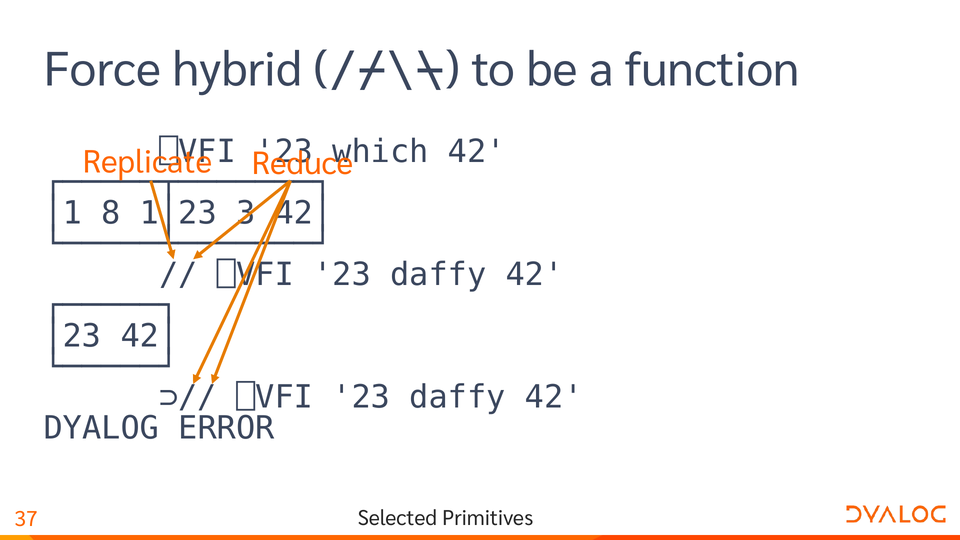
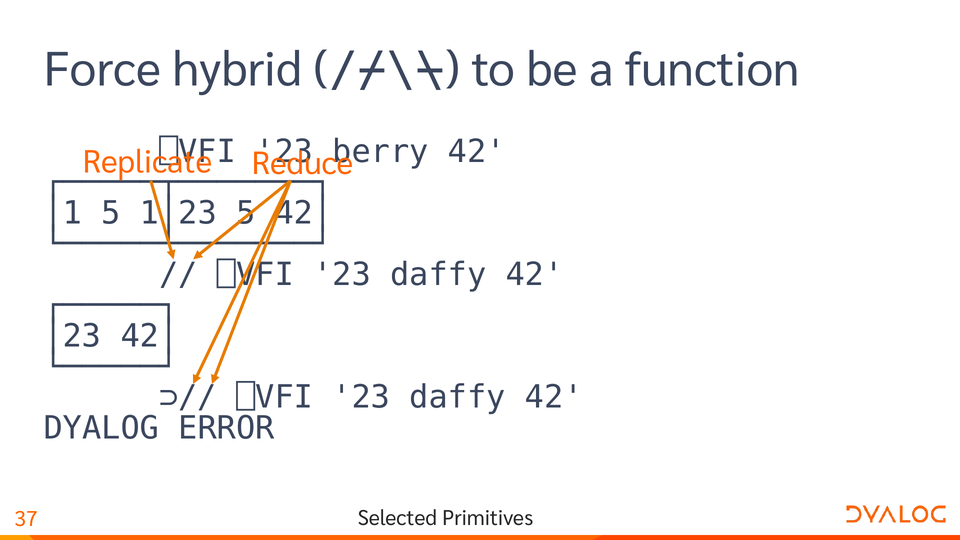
which: which -> berry (380, 152)
│1 8: 8 -> 5 (111, 213)
1│23 3: 3 -> 5 (246, 213)
